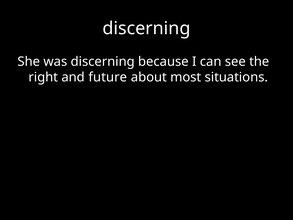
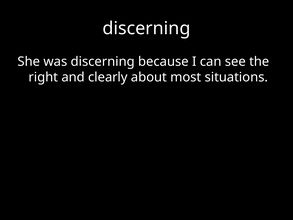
future: future -> clearly (108, 77)
